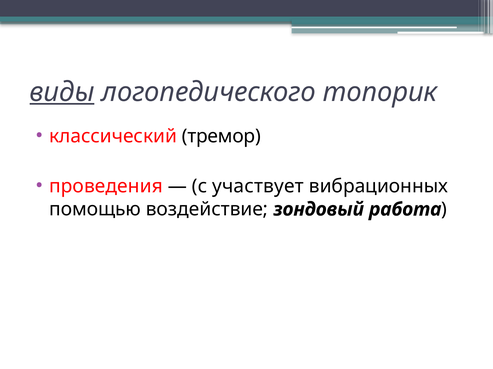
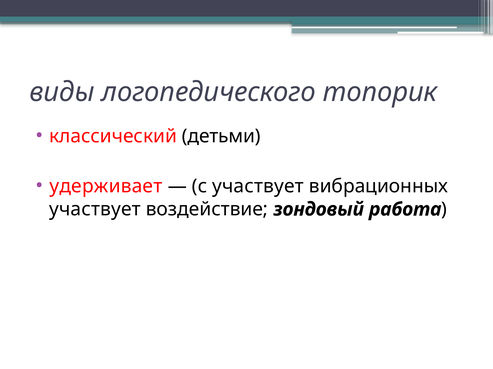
виды underline: present -> none (62, 92)
тремор: тремор -> детьми (221, 137)
проведения: проведения -> удерживает (106, 187)
помощью: помощью -> участвует (95, 210)
